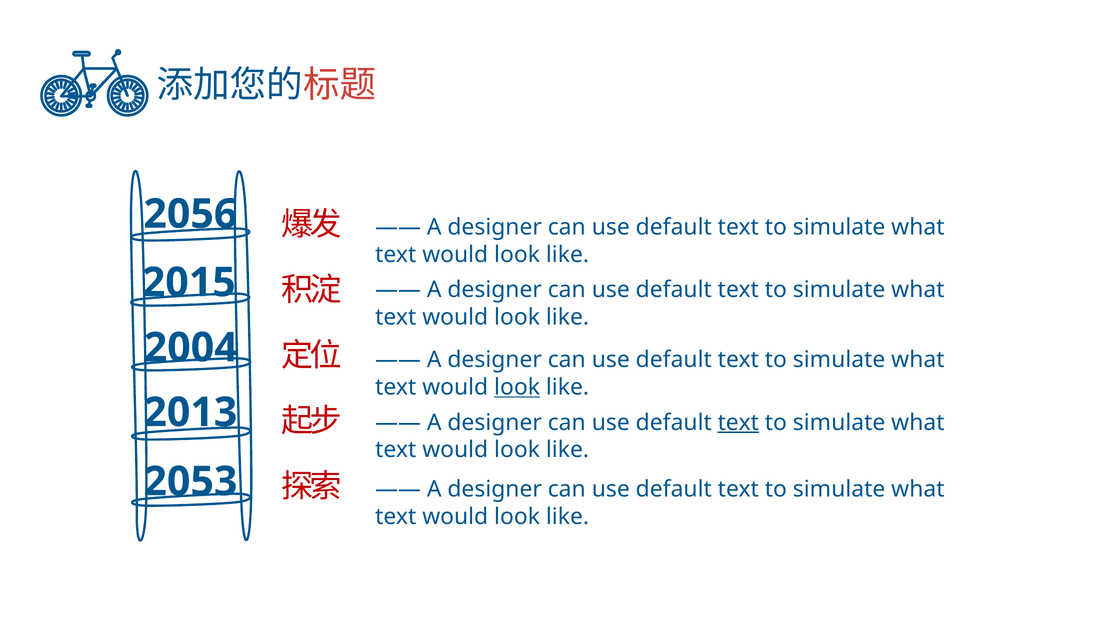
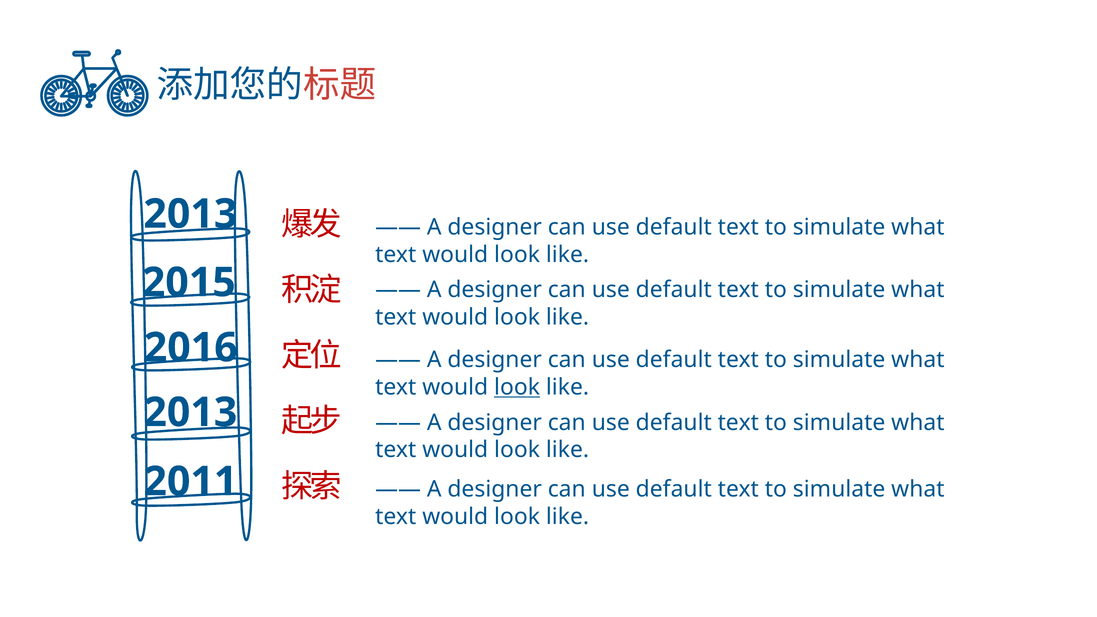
2056: 2056 -> 2013 (190, 214)
2004: 2004 -> 2016 (191, 348)
text underline: present -> none (738, 423)
2053: 2053 -> 2011 (190, 482)
